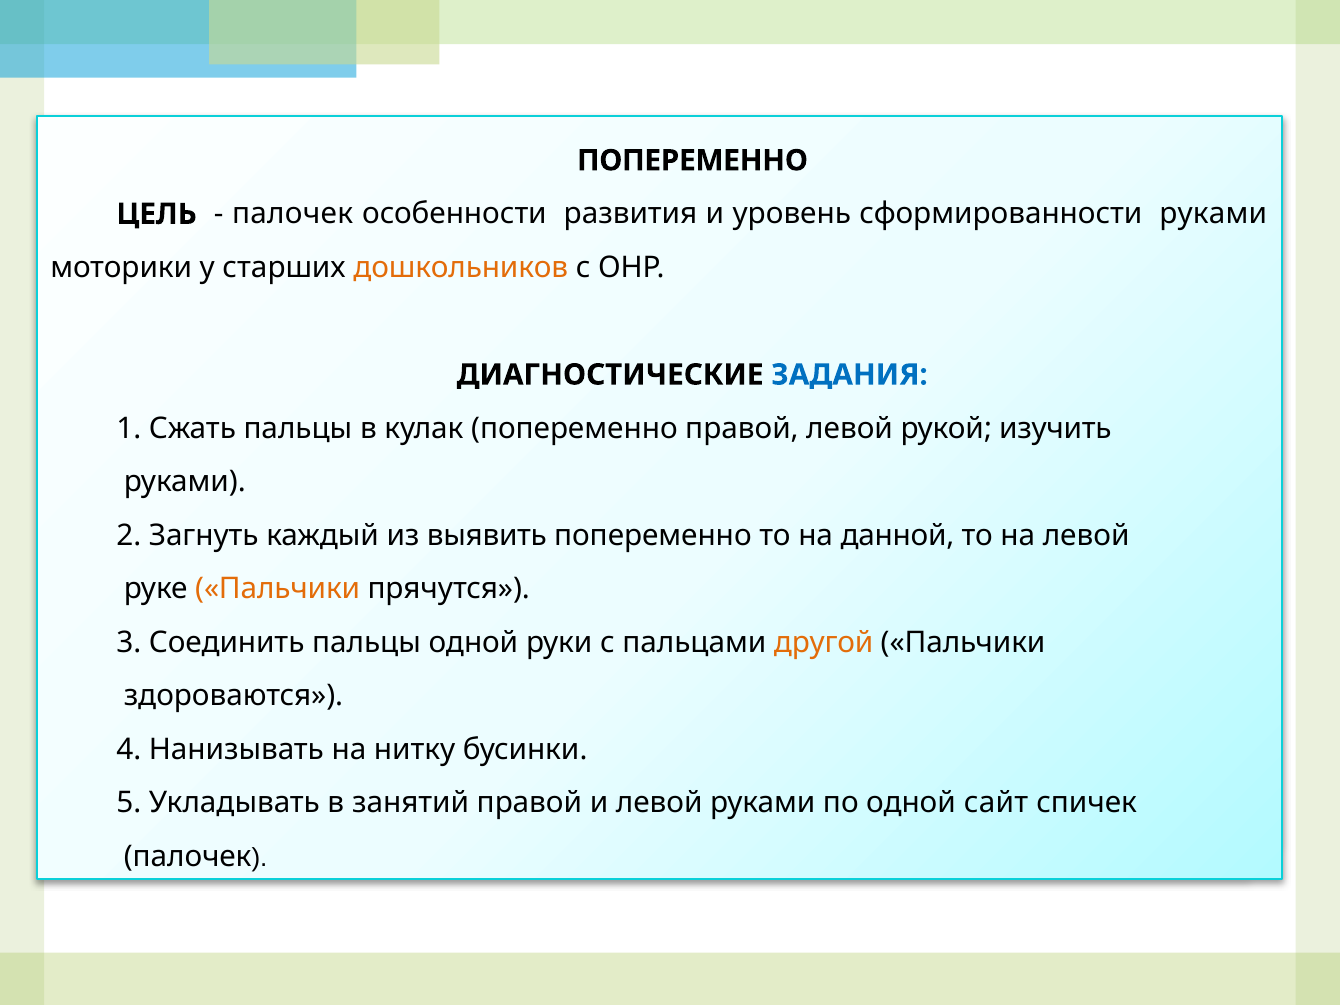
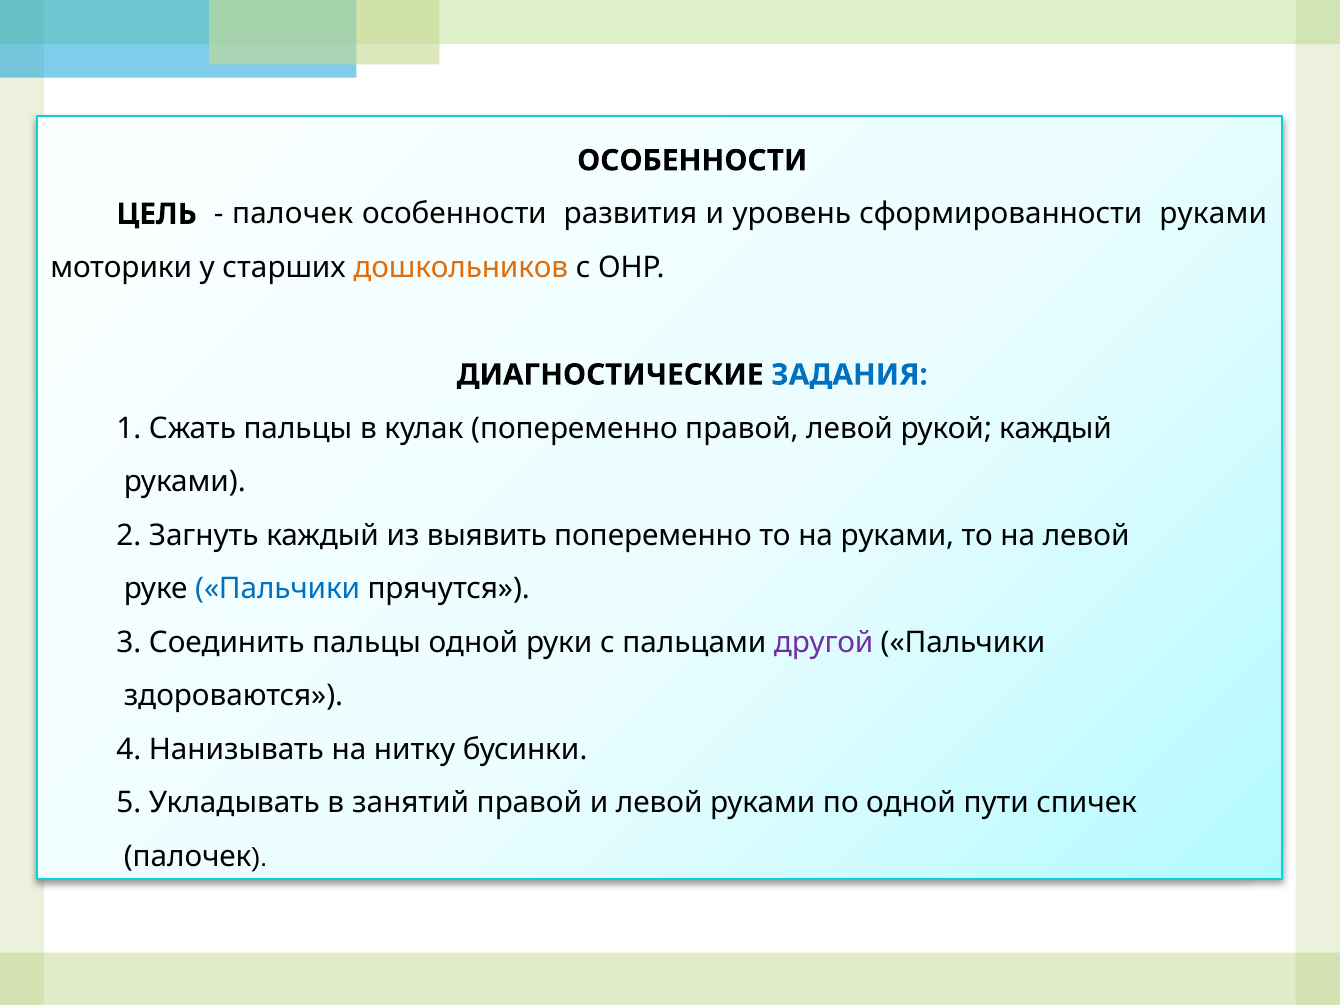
ПОПЕРЕМЕННО: ПОПЕРЕМЕННО -> ОСОБЕННОСТИ (692, 161)
рукой изучить: изучить -> каждый (1055, 428)
на данной: данной -> руками (897, 535)
Пальчики colour: orange -> blue (278, 589)
другой colour: orange -> purple (824, 643)
сайт: сайт -> пути (996, 803)
